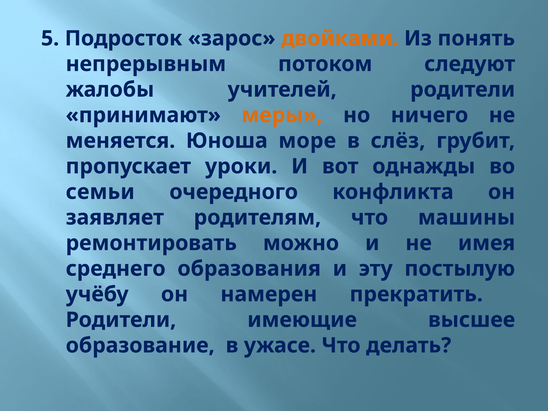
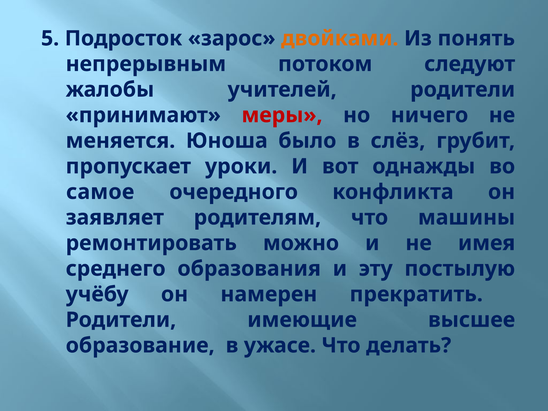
меры colour: orange -> red (282, 115)
море: море -> было (307, 141)
семьи: семьи -> самое (100, 192)
